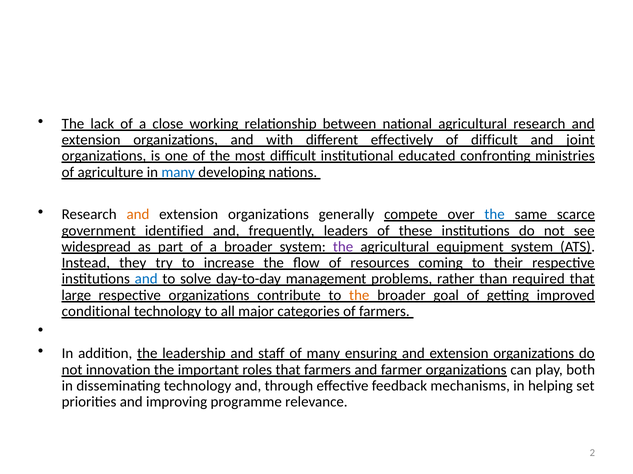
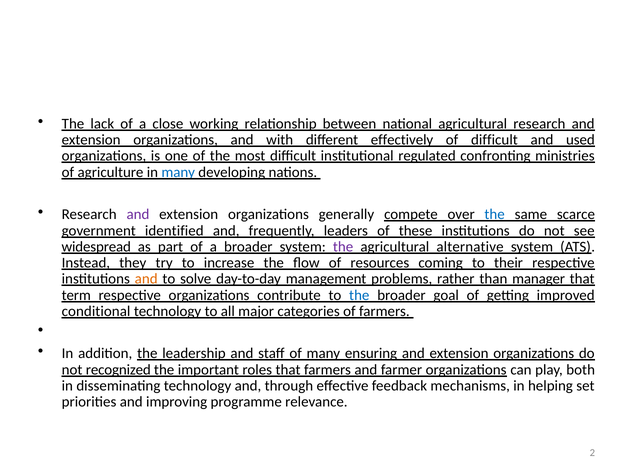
joint: joint -> used (580, 140)
educated: educated -> regulated (427, 156)
and colour: orange -> purple (138, 215)
equipment: equipment -> alternative (470, 247)
and colour: blue -> orange (146, 279)
required: required -> manager (539, 279)
large: large -> term (76, 296)
the colour: orange -> blue (359, 296)
innovation: innovation -> recognized (118, 370)
